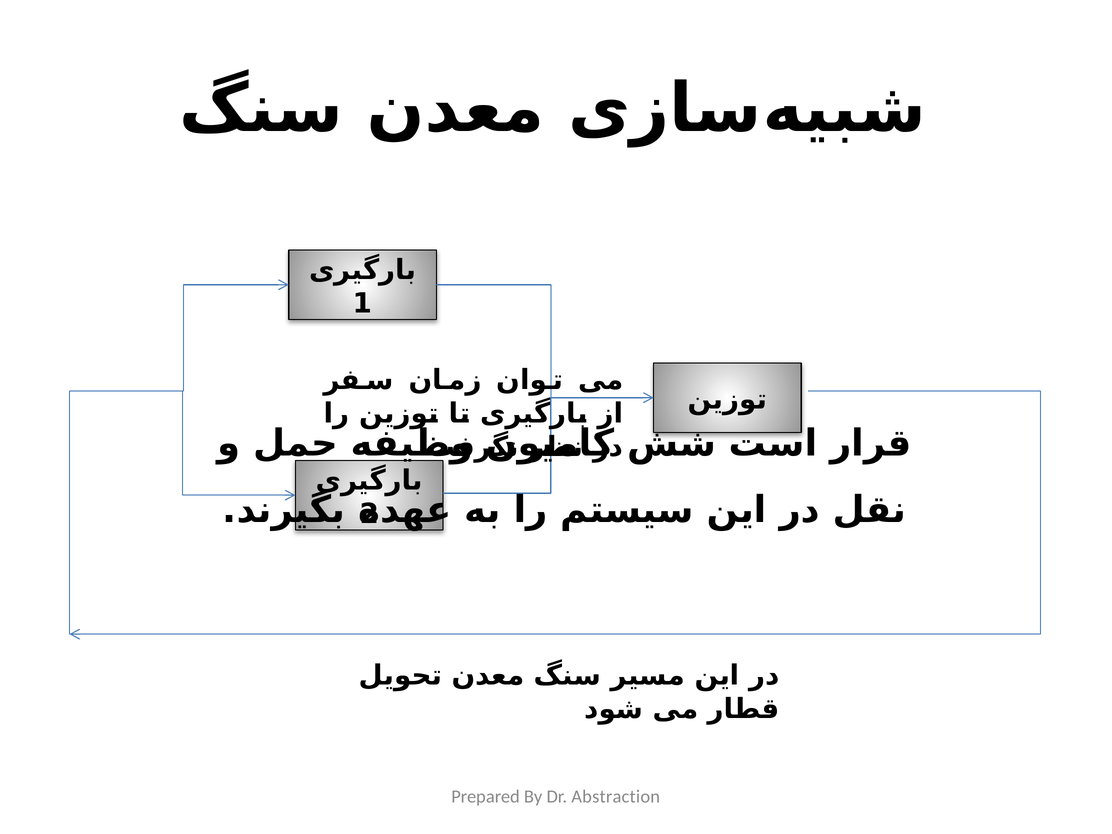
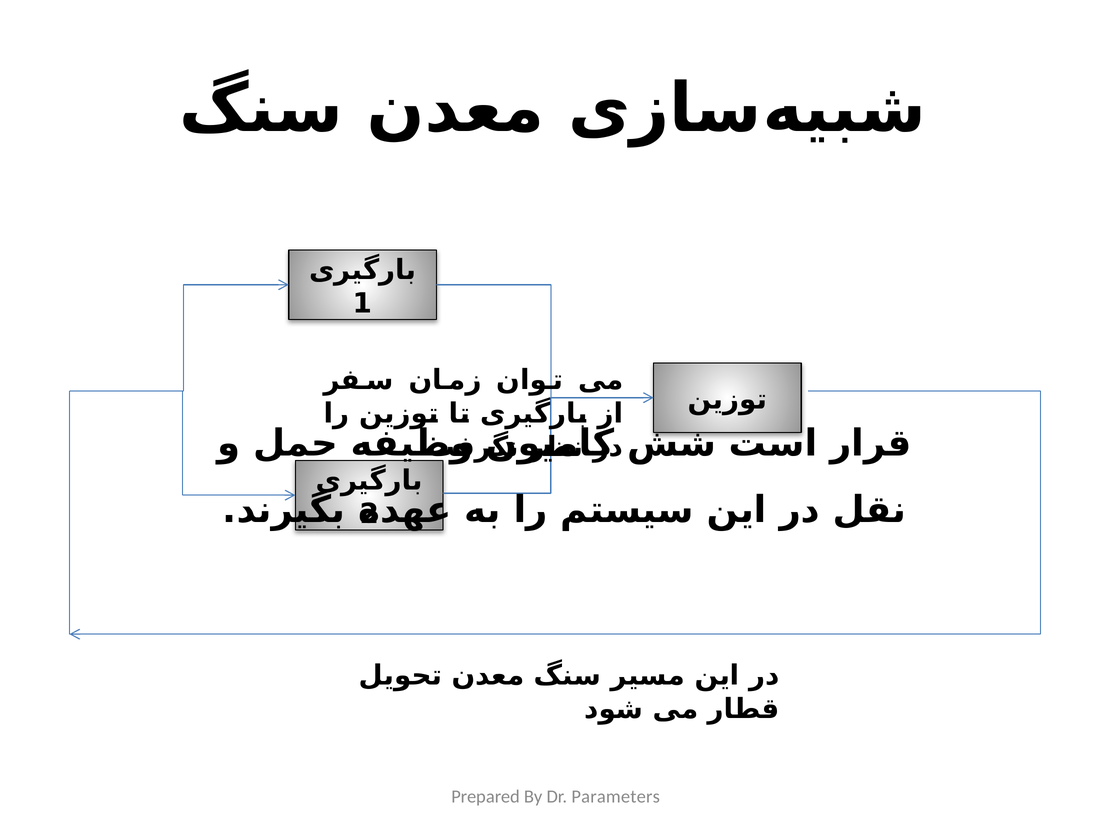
Abstraction: Abstraction -> Parameters (616, 796)
